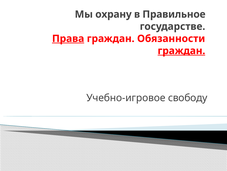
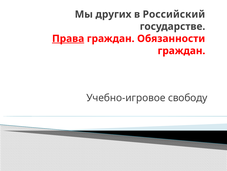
охрану: охрану -> других (113, 14)
Правильное: Правильное -> Российский (174, 14)
граждан underline: present -> none (181, 51)
